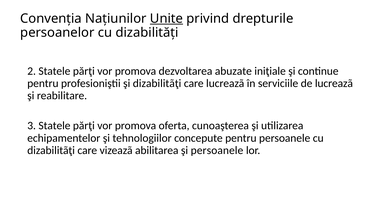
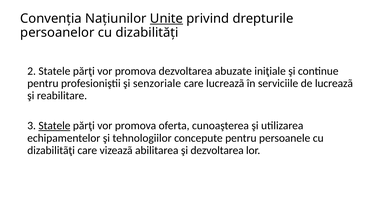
şi dizabilitãţi: dizabilitãţi -> senzoriale (157, 83)
Statele underline: none -> present (54, 126)
şi persoanele: persoanele -> dezvoltarea (217, 150)
